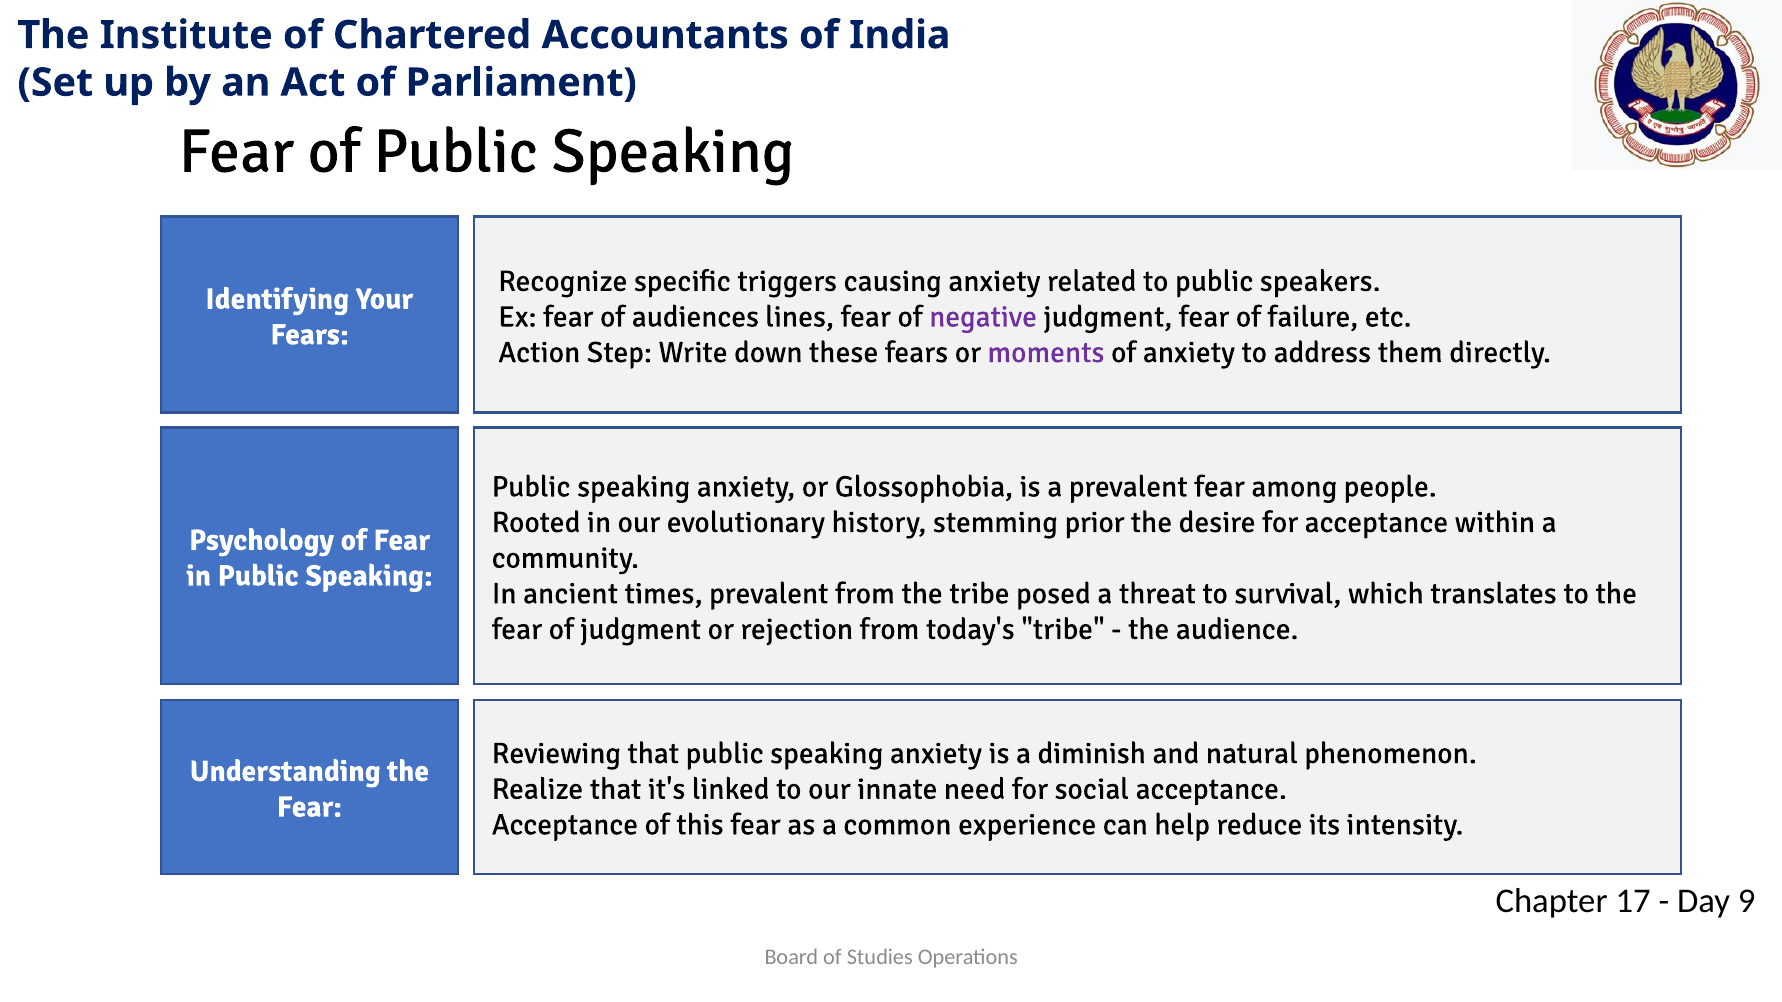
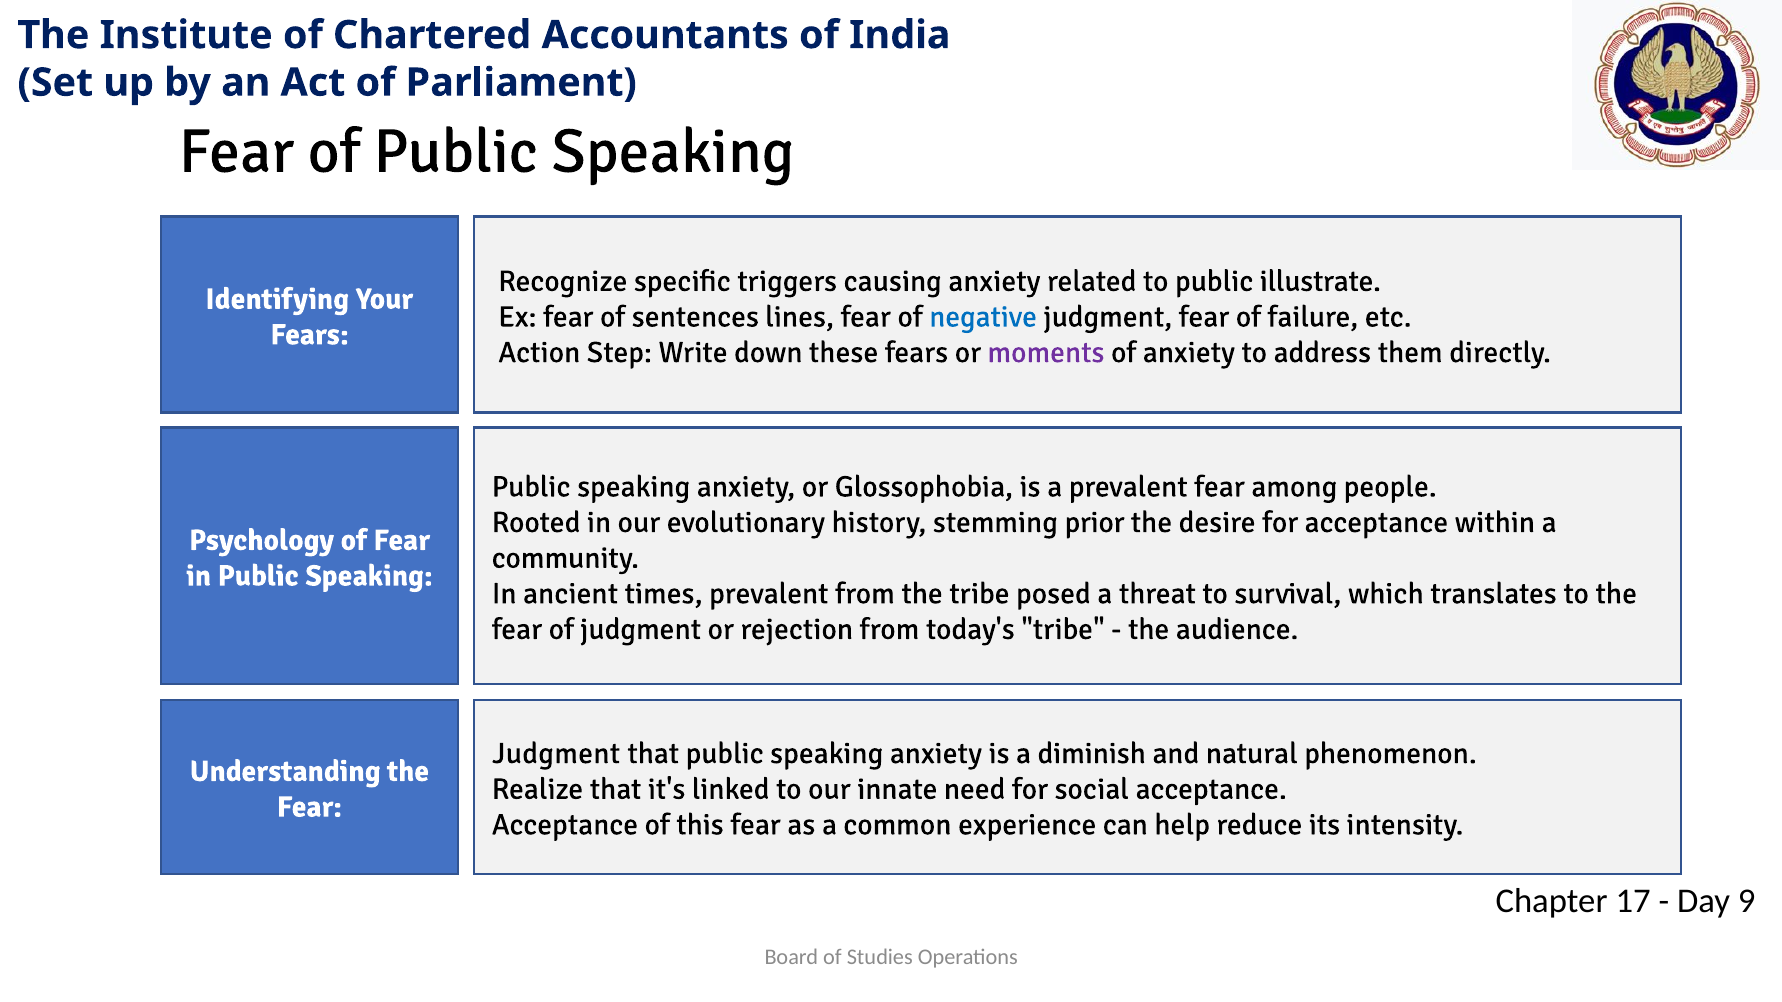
speakers: speakers -> illustrate (1320, 281)
audiences: audiences -> sentences (695, 317)
negative colour: purple -> blue (983, 317)
Reviewing: Reviewing -> Judgment (556, 754)
